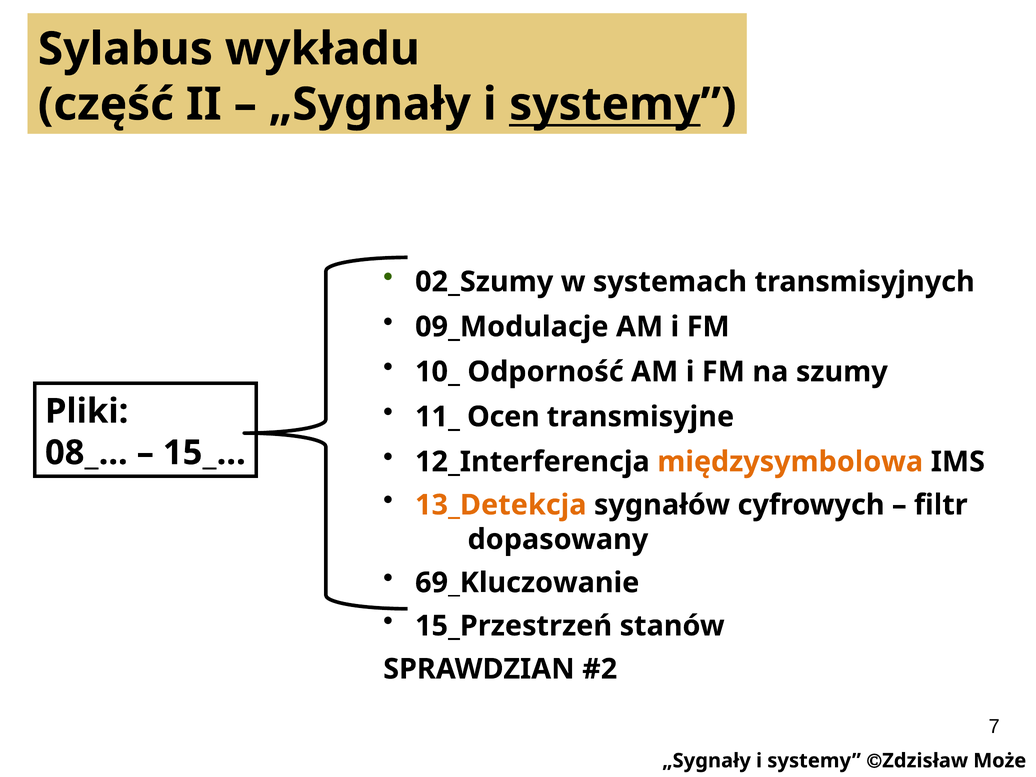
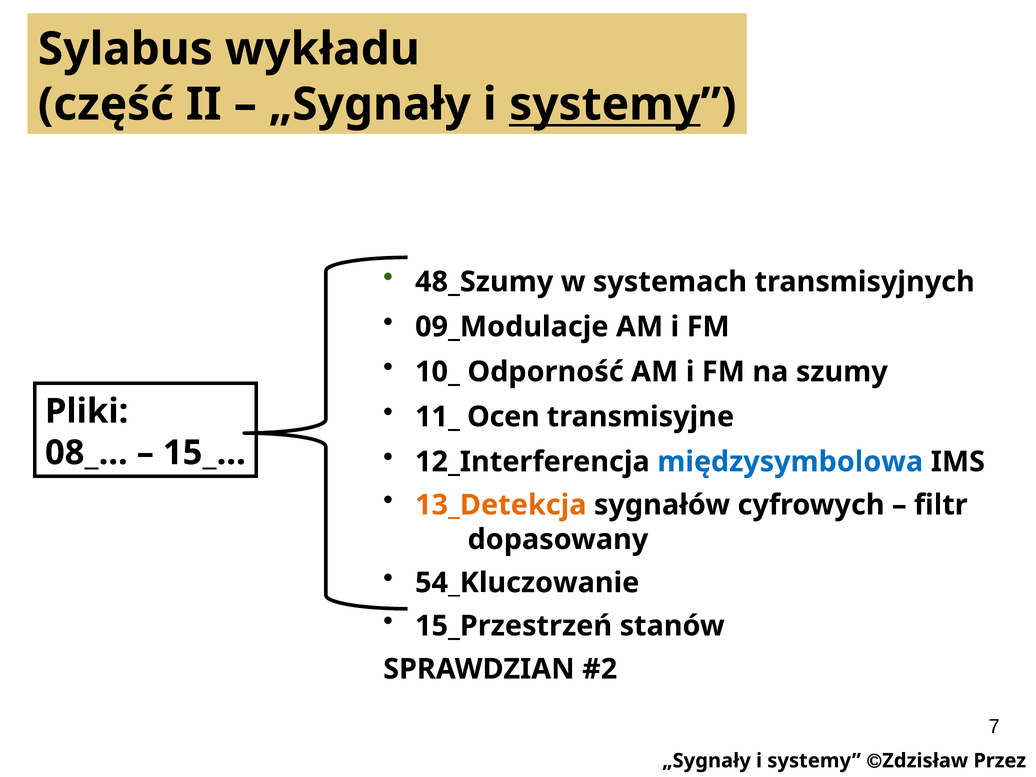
02_Szumy: 02_Szumy -> 48_Szumy (484, 282)
międzysymbolowa colour: orange -> blue (790, 462)
69_Kluczowanie: 69_Kluczowanie -> 54_Kluczowanie (527, 583)
Może: Może -> Przez (1000, 761)
